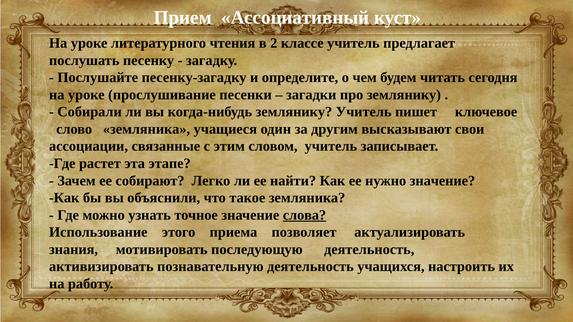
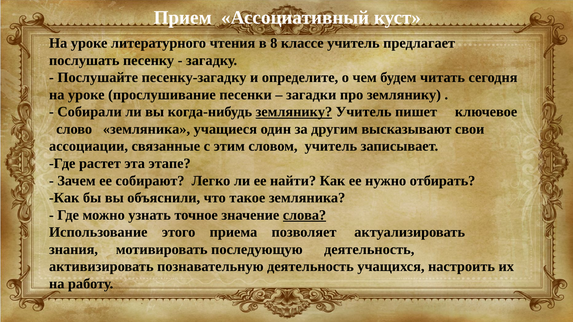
2: 2 -> 8 (274, 43)
землянику underline: none -> present (294, 112)
нужно значение: значение -> отбирать (442, 181)
